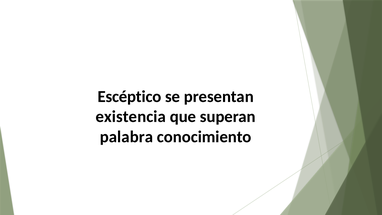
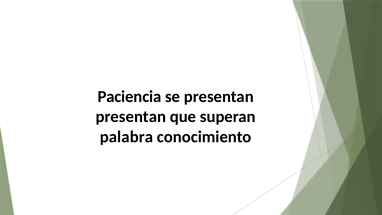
Escéptico: Escéptico -> Paciencia (129, 97)
existencia: existencia -> presentan (131, 117)
